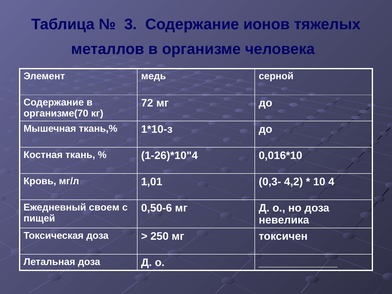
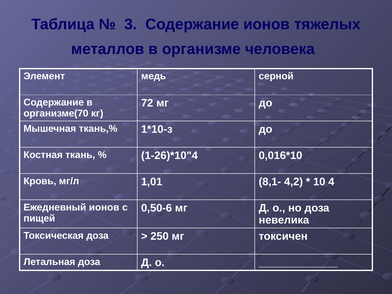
0,3-: 0,3- -> 8,1- (270, 182)
Ежедневный своем: своем -> ионов (104, 207)
